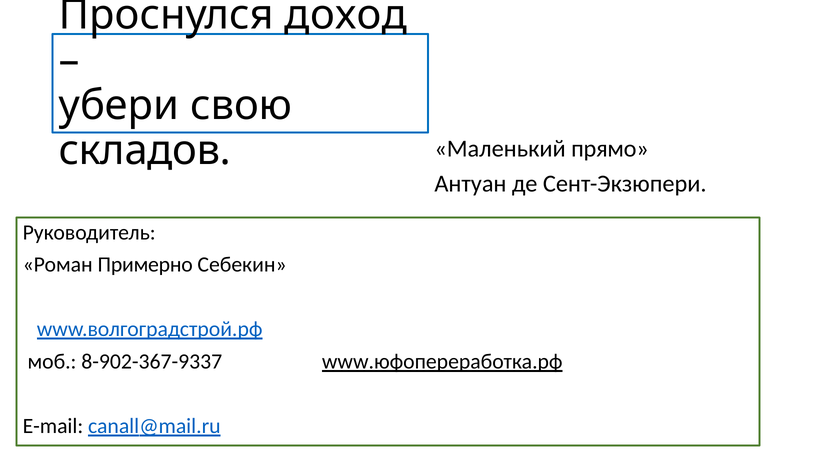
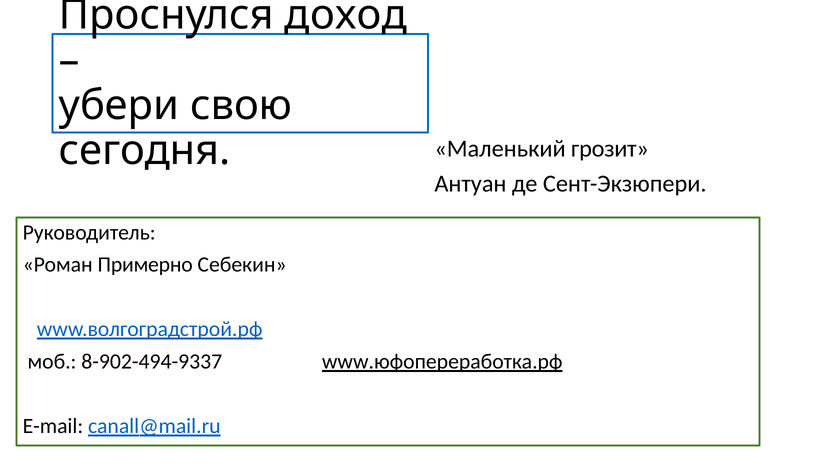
складов: складов -> сегодня (145, 150)
прямо: прямо -> грозит (610, 149)
8-902-367-9337: 8-902-367-9337 -> 8-902-494-9337 (152, 361)
